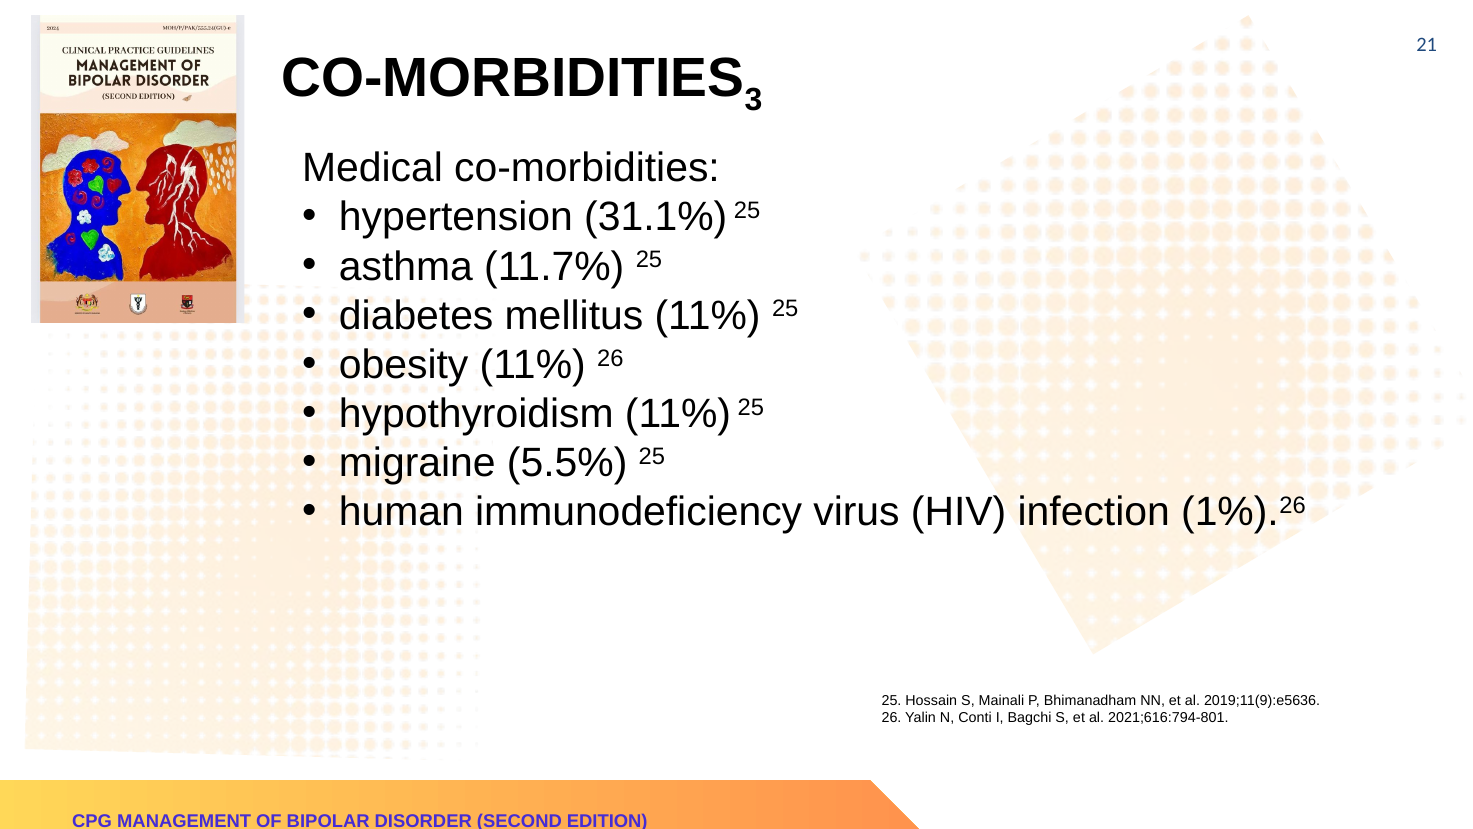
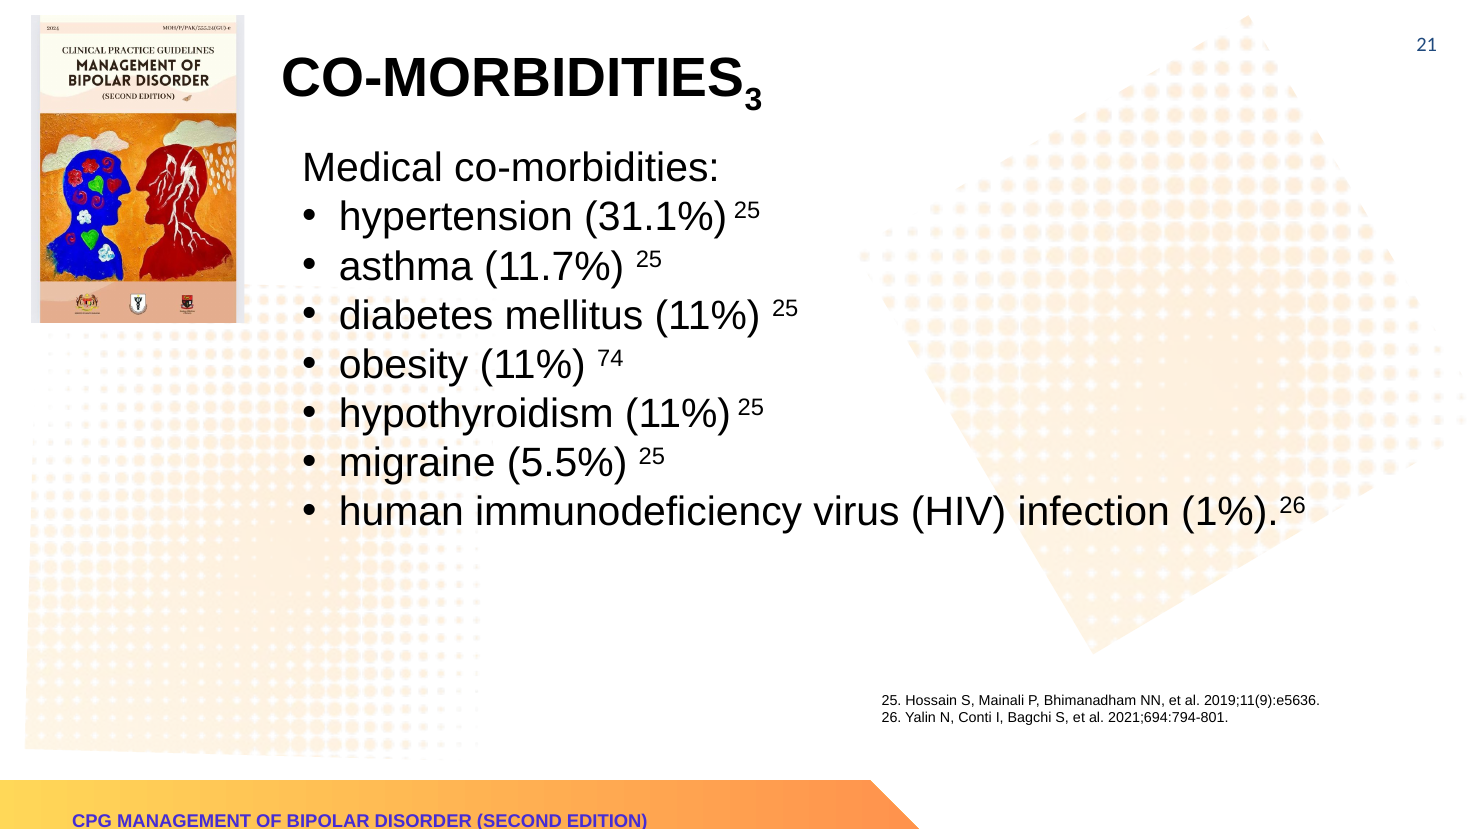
11% 26: 26 -> 74 (610, 358)
2021;616:794-801: 2021;616:794-801 -> 2021;694:794-801 (1168, 717)
